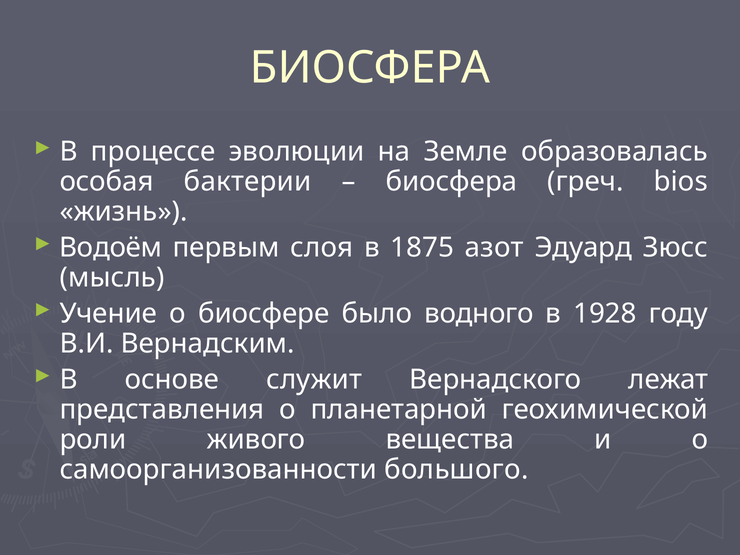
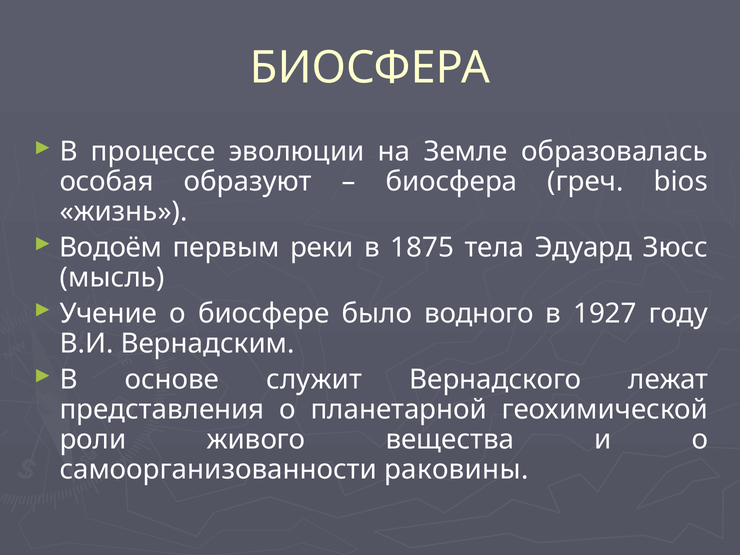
бактерии: бактерии -> образуют (248, 182)
слоя: слоя -> реки (322, 248)
азот: азот -> тела (494, 248)
1928: 1928 -> 1927 (605, 314)
большого: большого -> раковины (456, 470)
